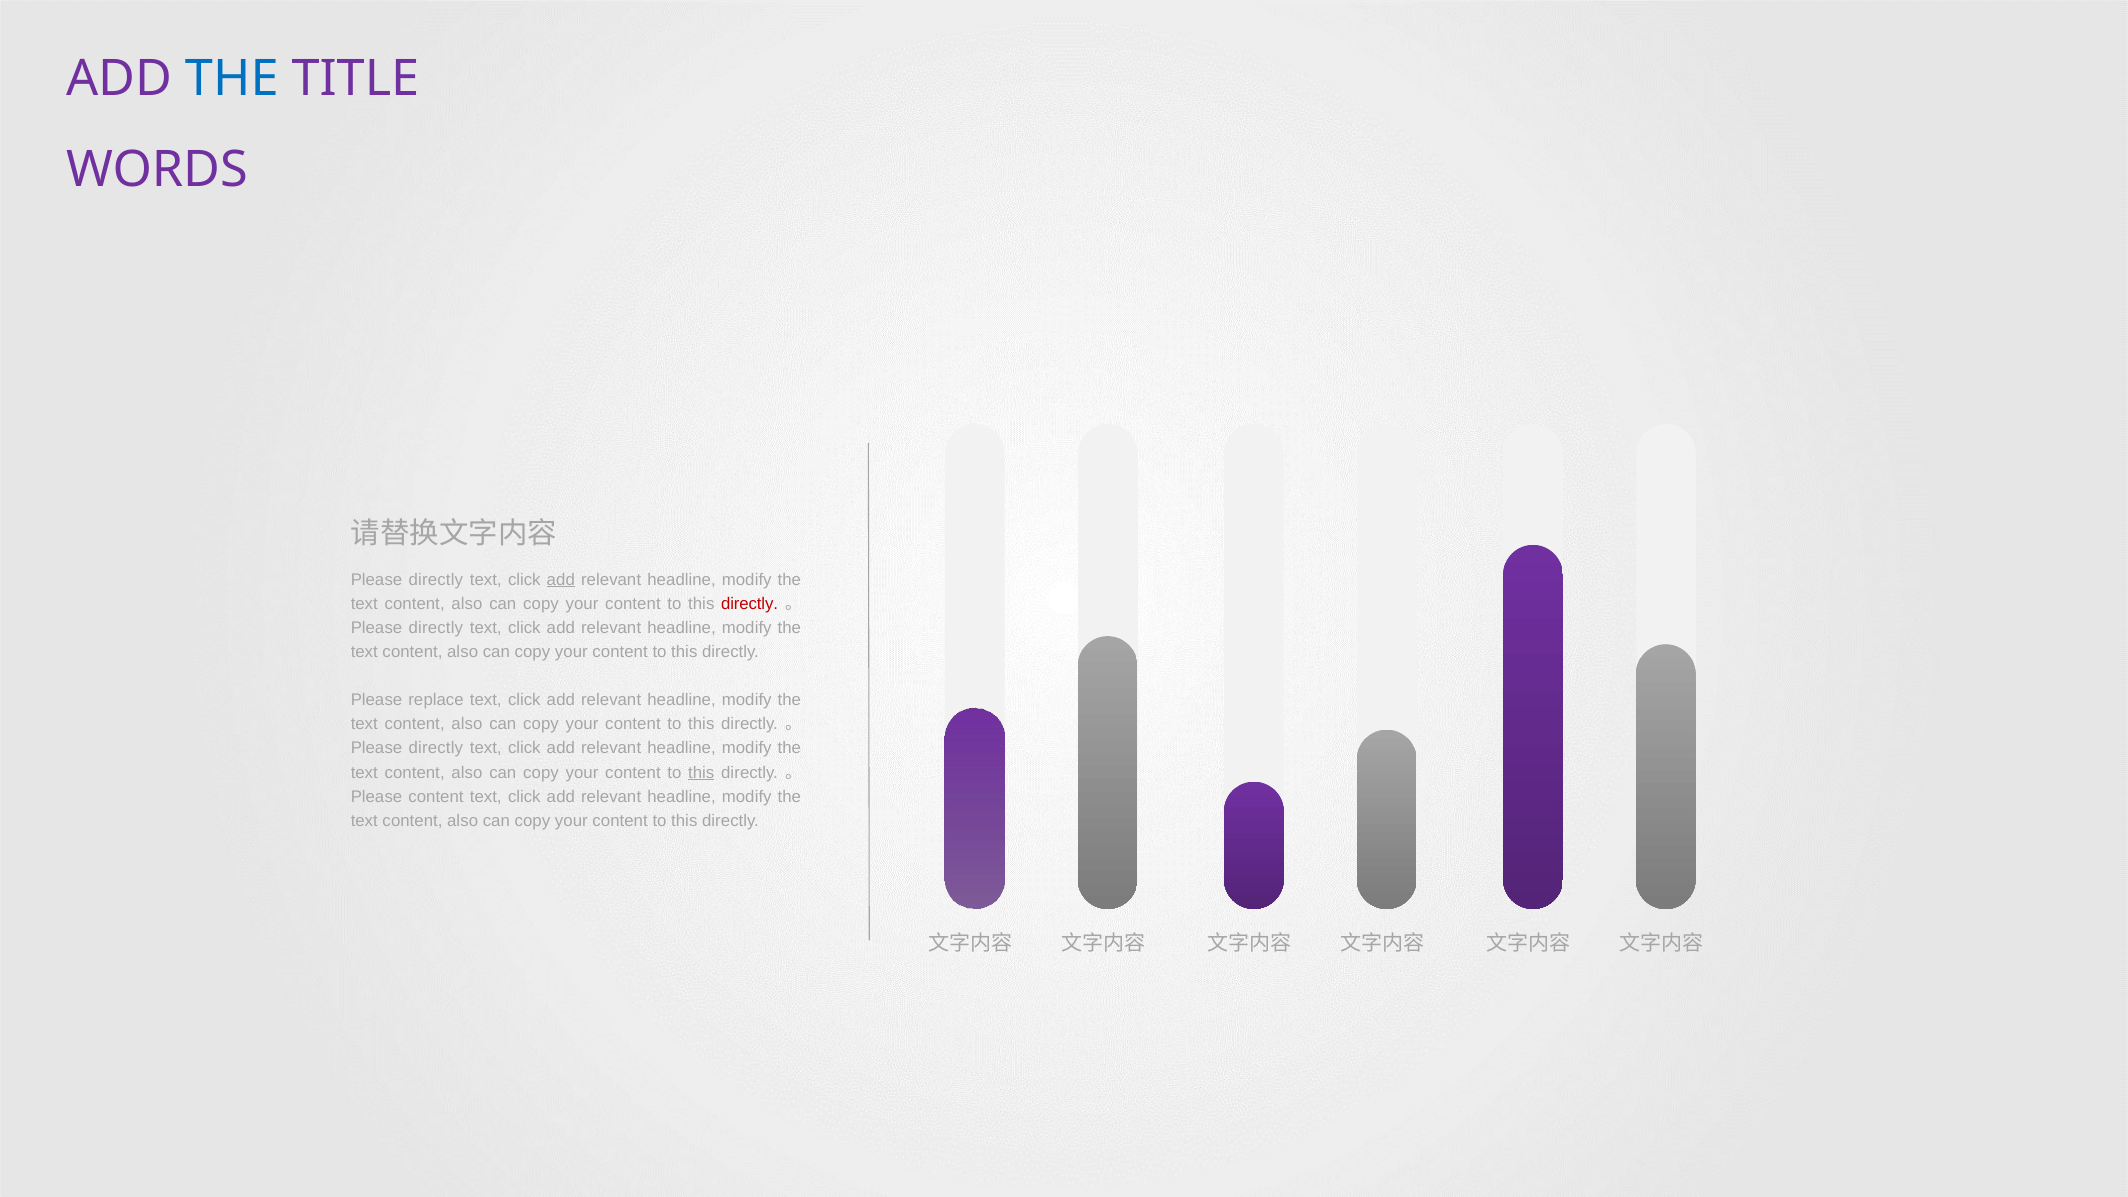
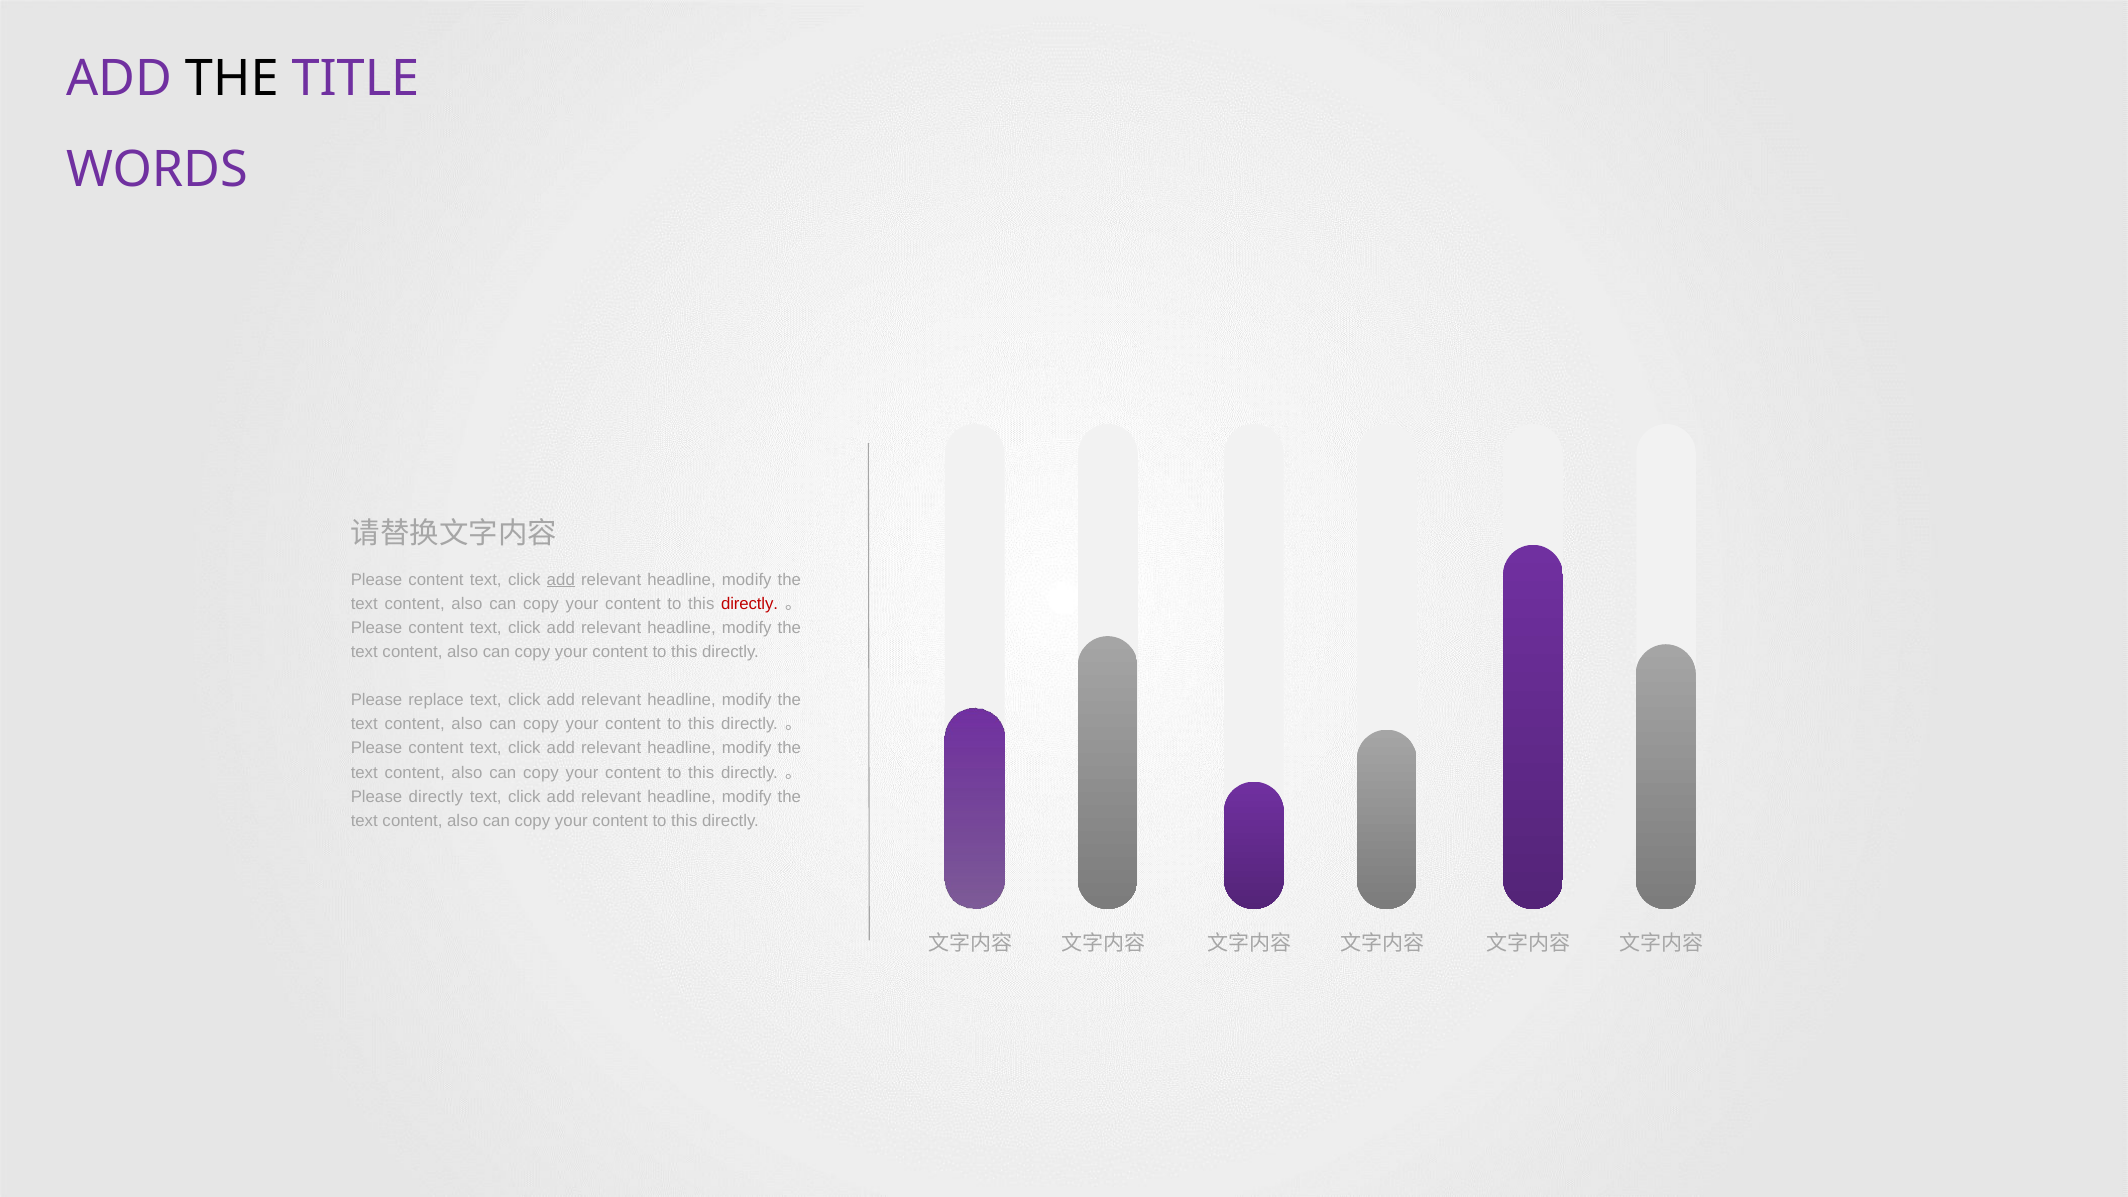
THE colour: blue -> black (232, 79)
directly: directly -> content (436, 579)
directly: directly -> content (436, 628)
directly: directly -> content (436, 748)
this underline: present -> none (701, 773)
Please content: content -> directly (436, 797)
